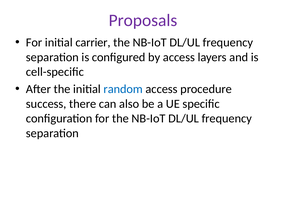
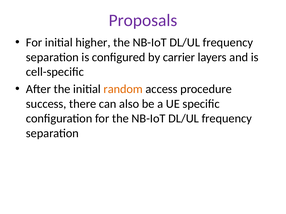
carrier: carrier -> higher (93, 43)
by access: access -> carrier (179, 57)
random colour: blue -> orange (123, 89)
